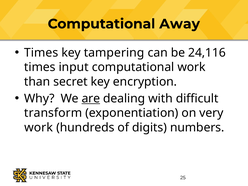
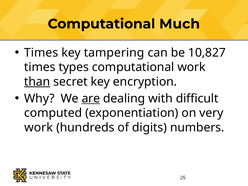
Away: Away -> Much (180, 24)
24,116: 24,116 -> 10,827 (207, 53)
input: input -> types (74, 67)
than underline: none -> present (37, 82)
transform: transform -> computed (53, 113)
